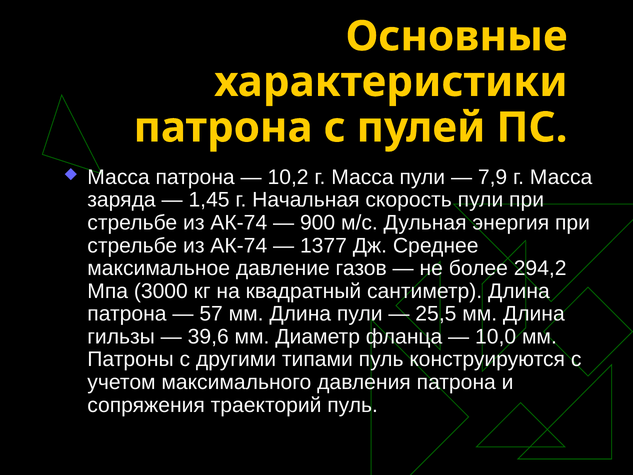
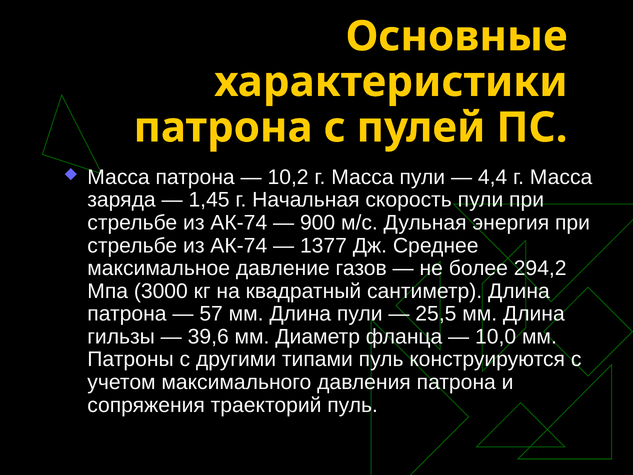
7,9: 7,9 -> 4,4 (493, 177)
